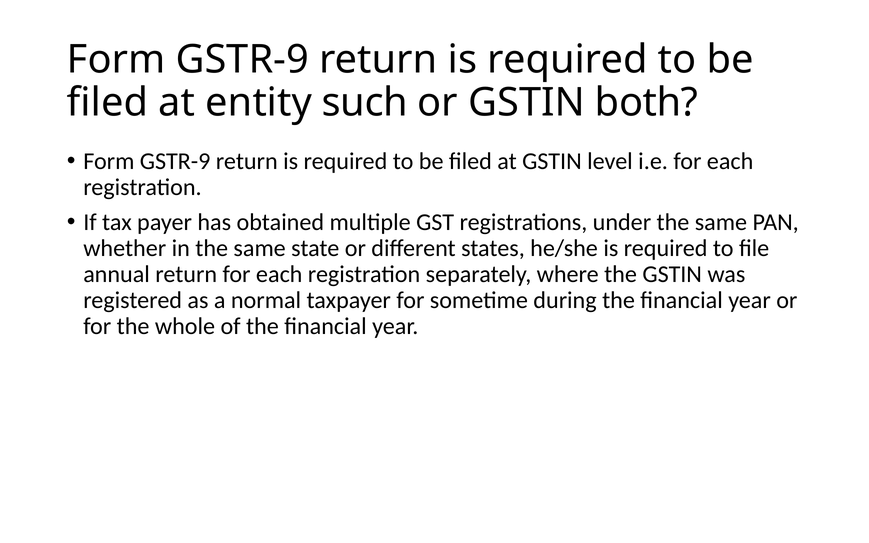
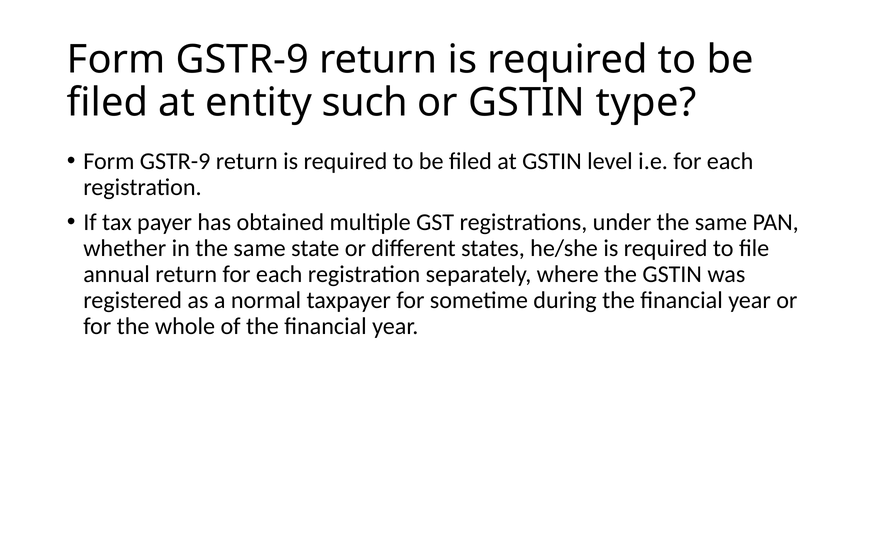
both: both -> type (646, 103)
